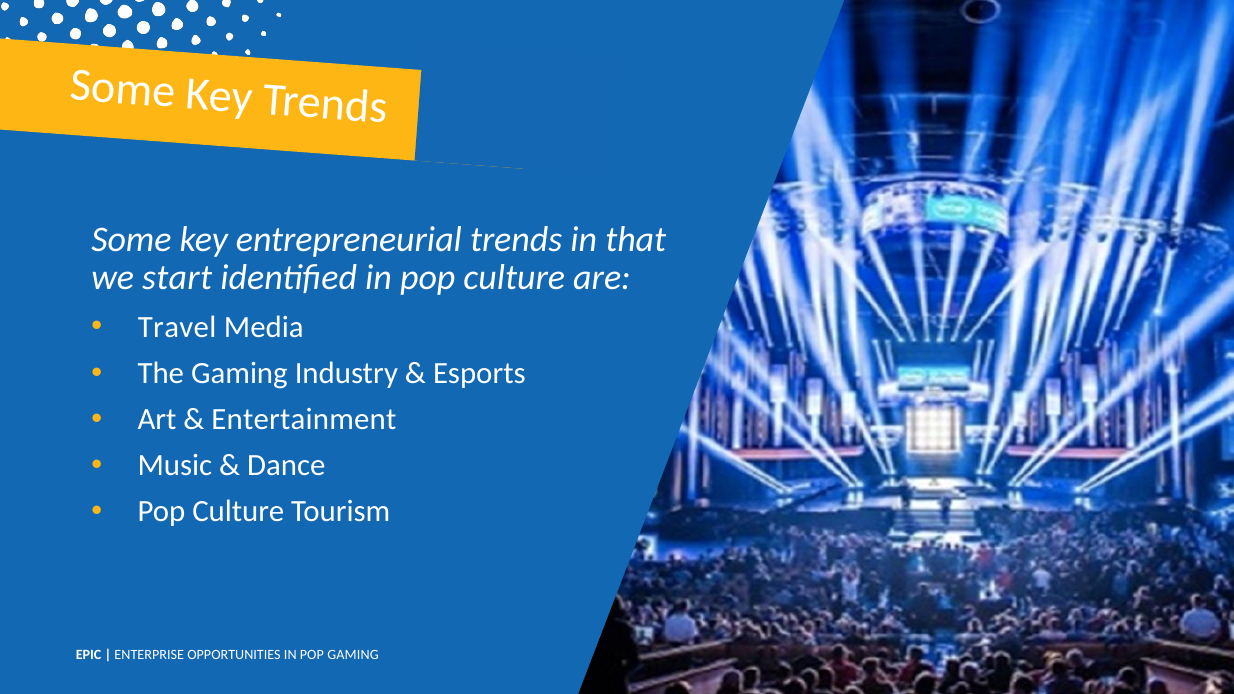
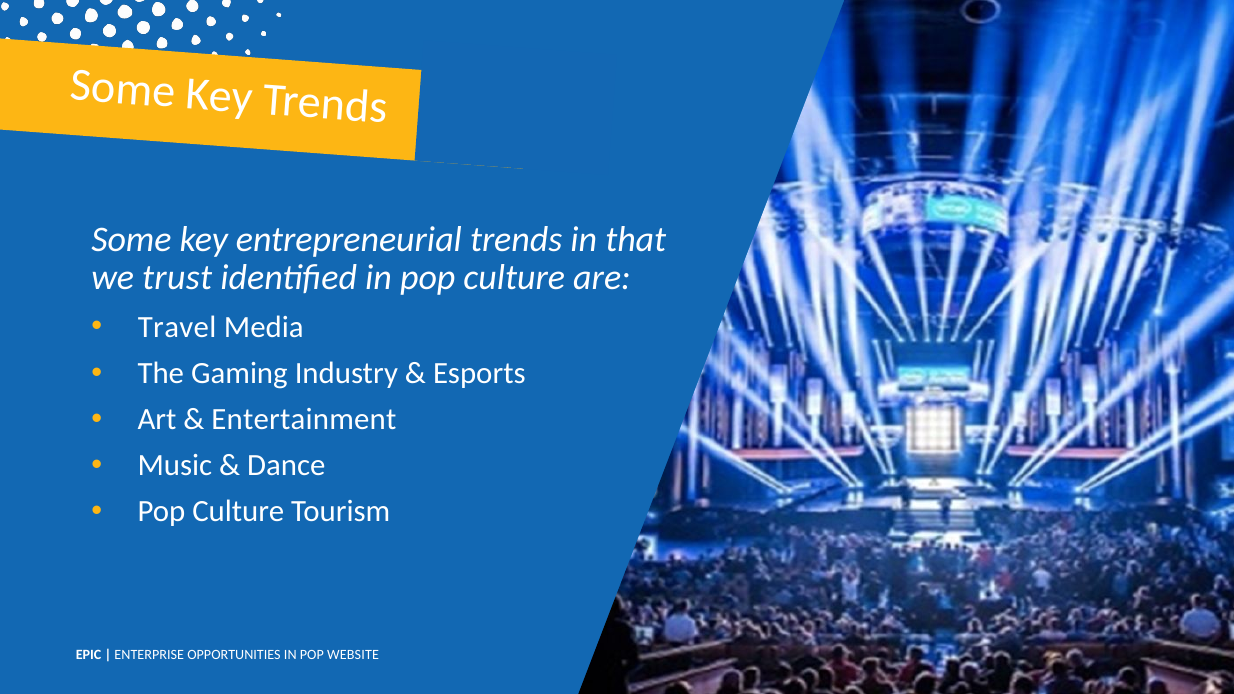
start: start -> trust (177, 278)
POP GAMING: GAMING -> WEBSITE (353, 655)
